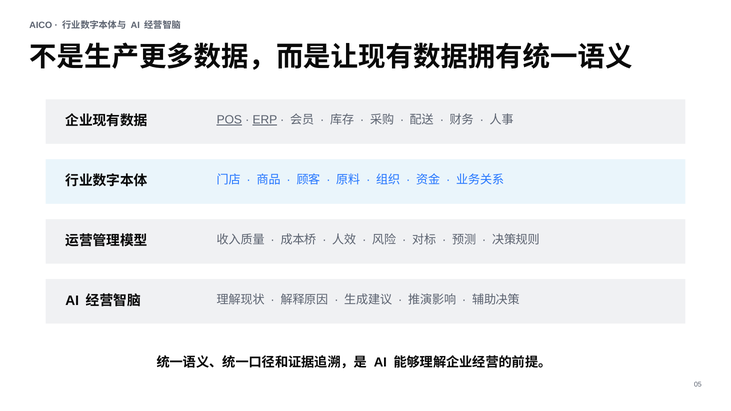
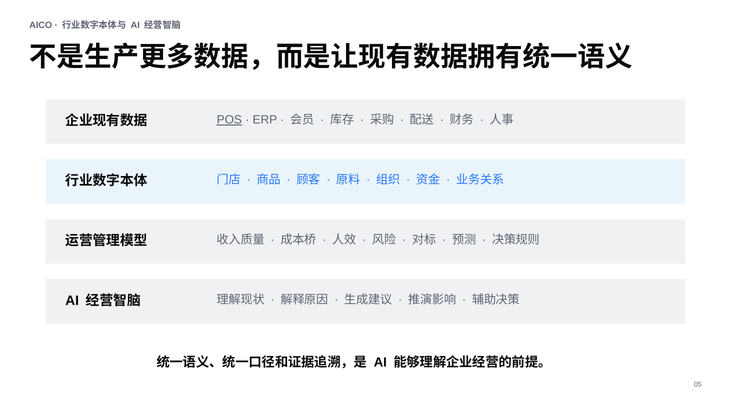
ERP underline: present -> none (265, 120)
